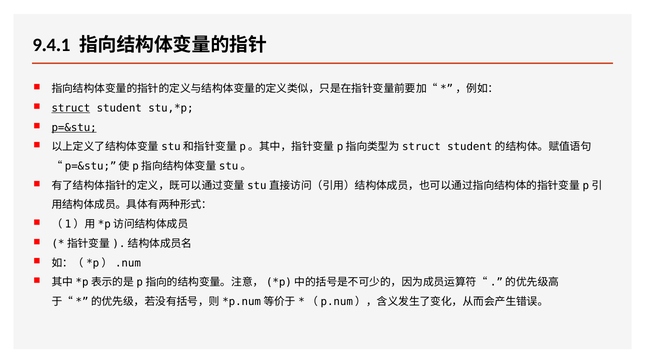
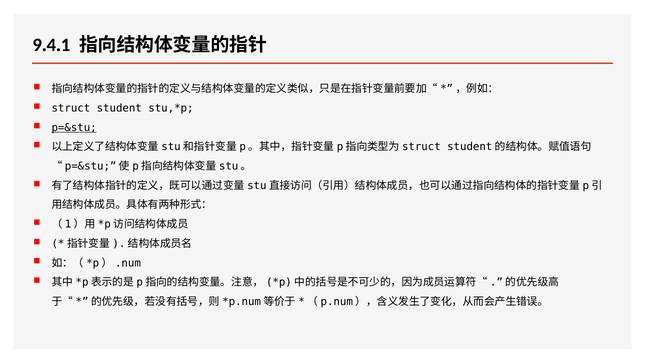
struct underline: present -> none (71, 108)
